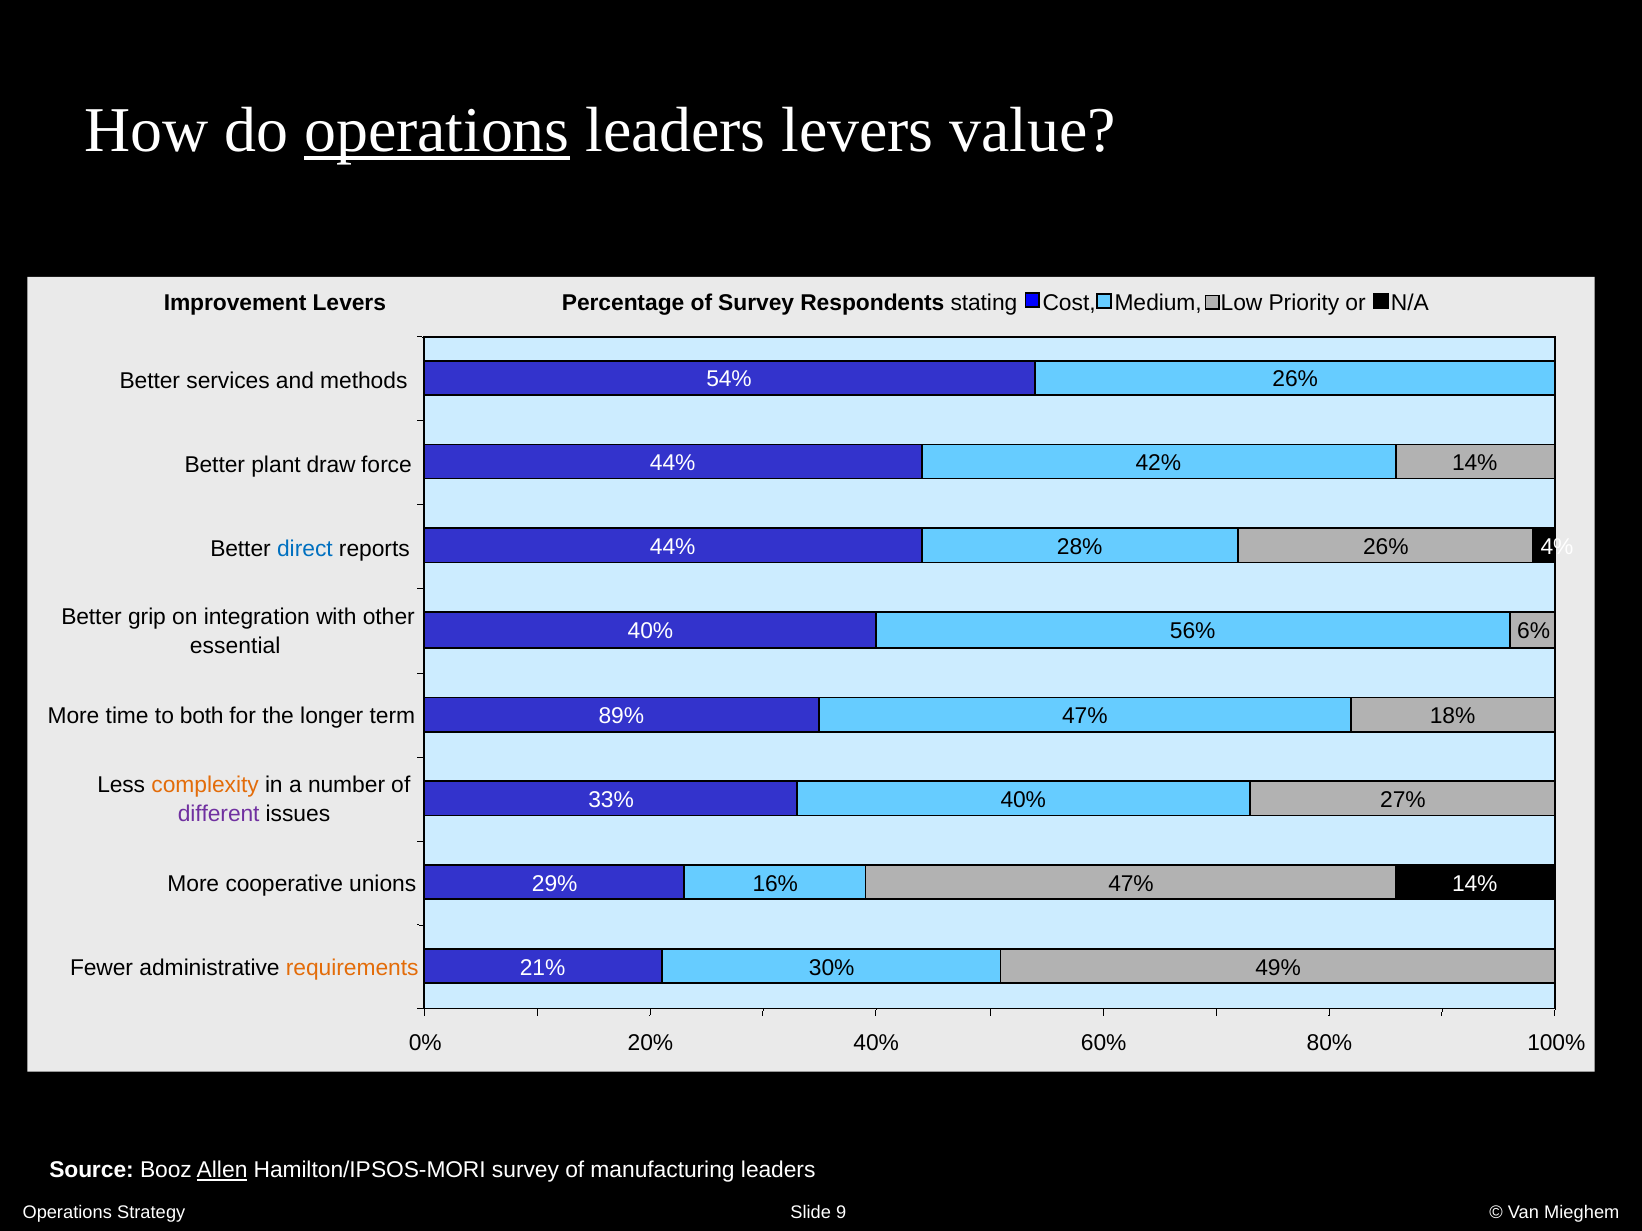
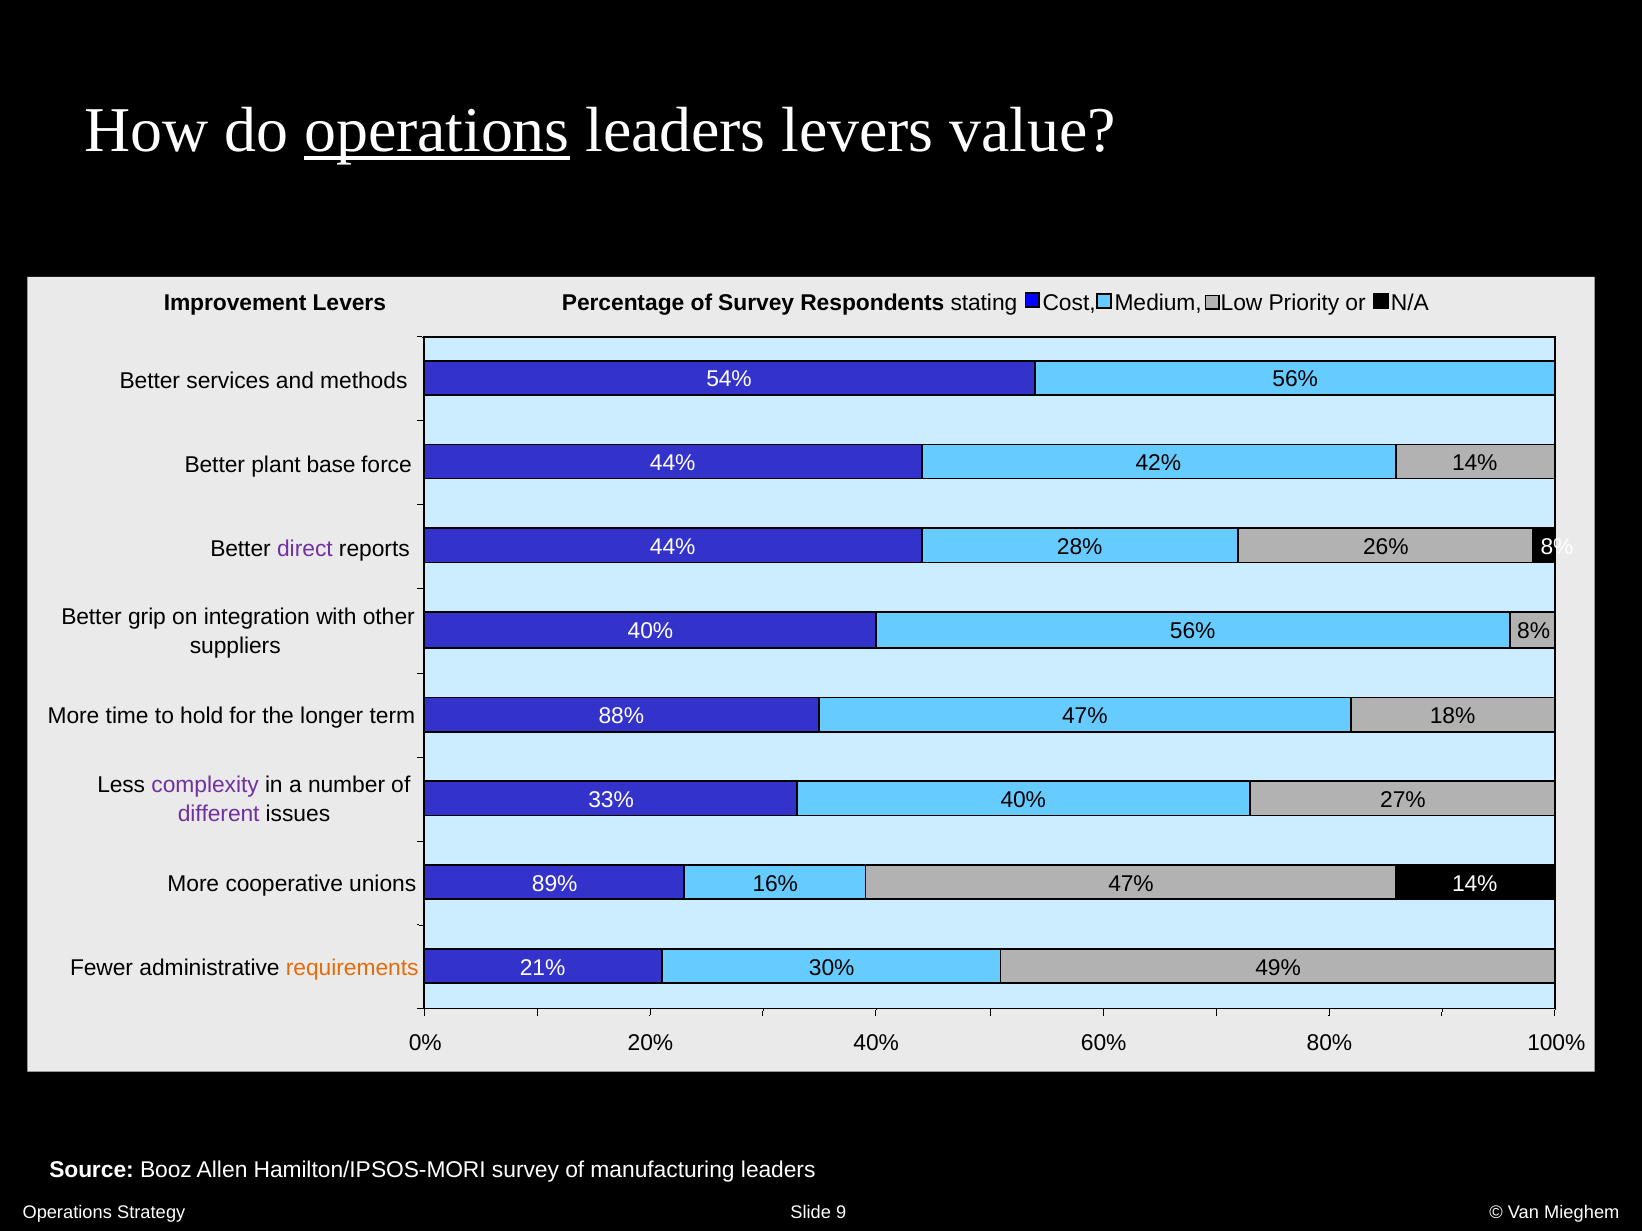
26%: 26% -> 56% (1295, 380)
draw: draw -> base (331, 465)
4%: 4% -> 8% (1557, 547)
direct colour: blue -> purple (305, 549)
6%: 6% -> 8% (1534, 631)
essential: essential -> suppliers (235, 646)
both: both -> hold (202, 717)
89%: 89% -> 88% (621, 717)
complexity colour: orange -> purple (205, 785)
29%: 29% -> 89% (555, 884)
Allen underline: present -> none (222, 1171)
